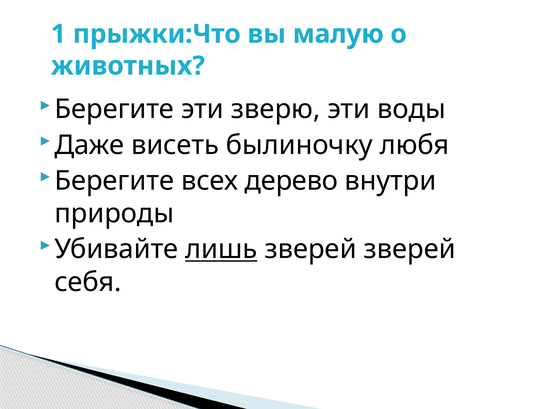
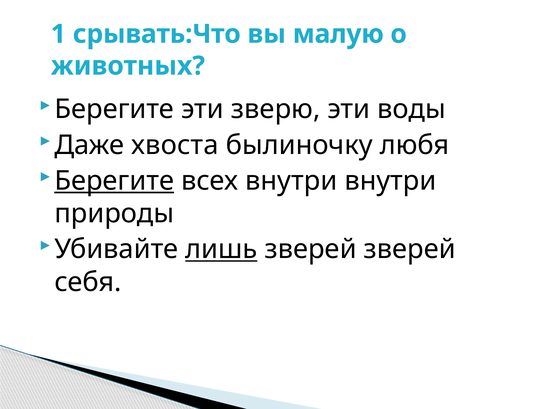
прыжки:Что: прыжки:Что -> срывать:Что (157, 34)
висеть: висеть -> хвоста (175, 145)
Берегите underline: none -> present (114, 181)
всех дерево: дерево -> внутри (291, 181)
